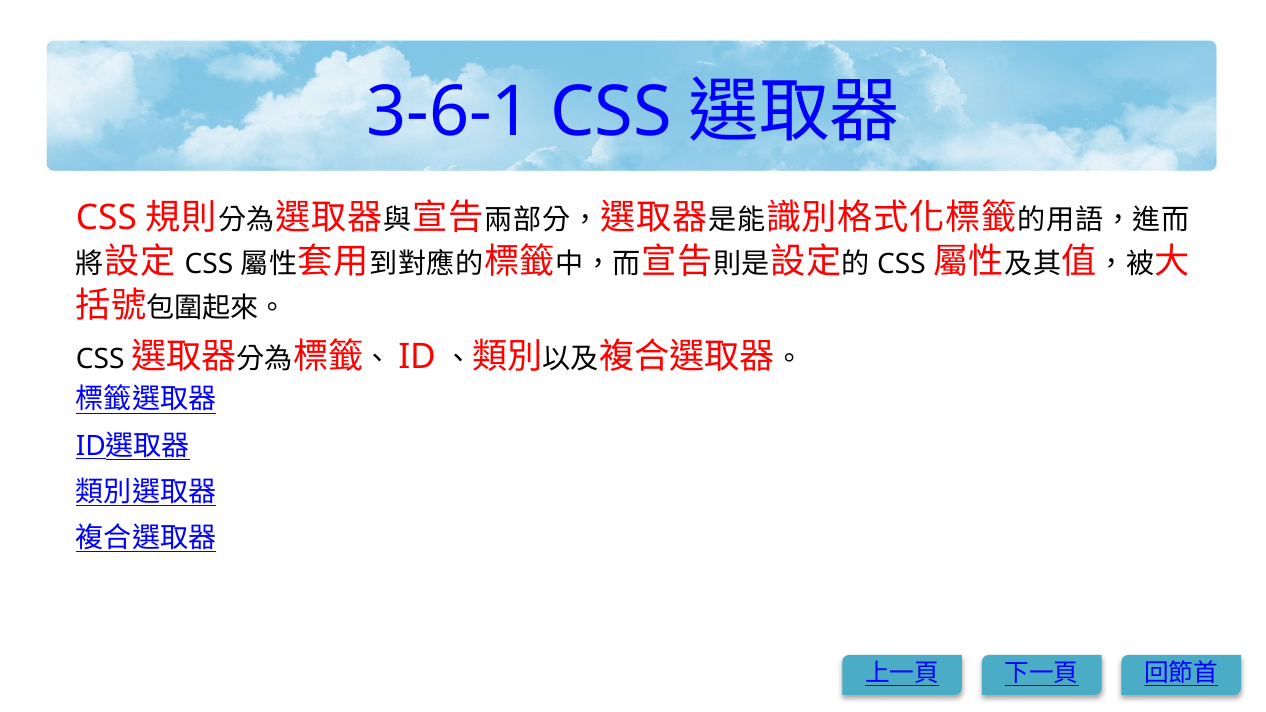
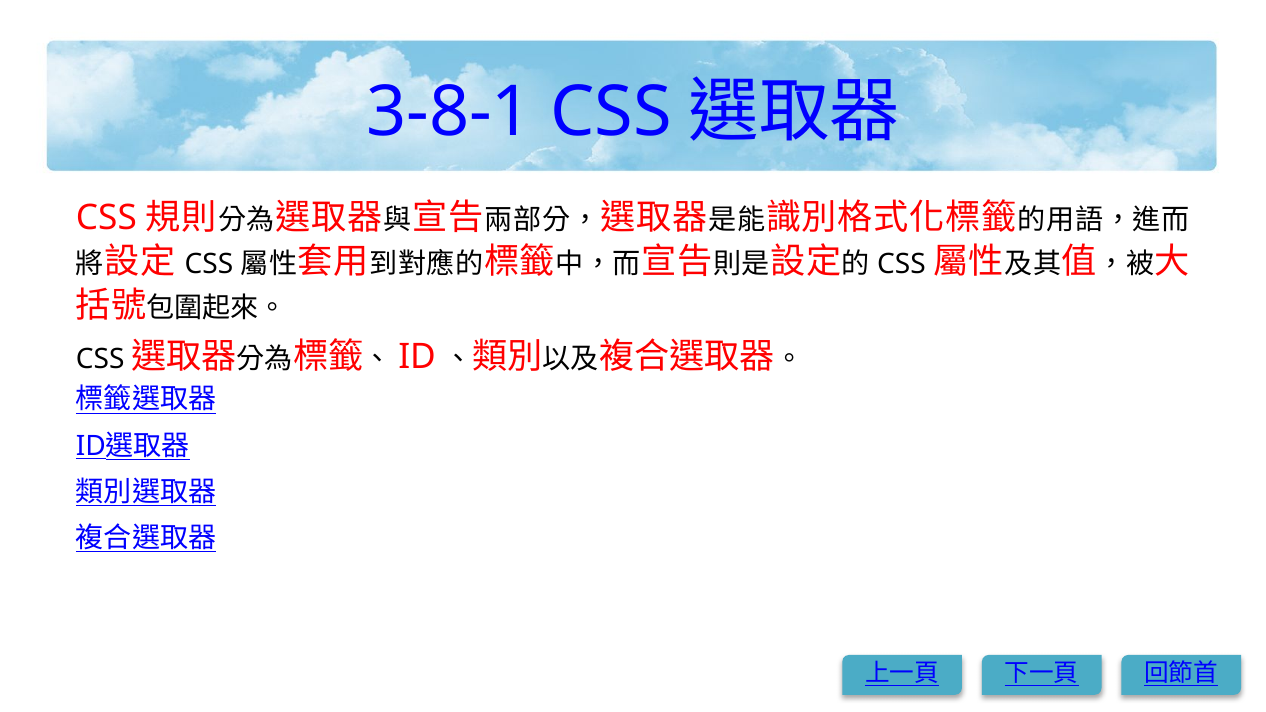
3-6-1: 3-6-1 -> 3-8-1 (449, 113)
